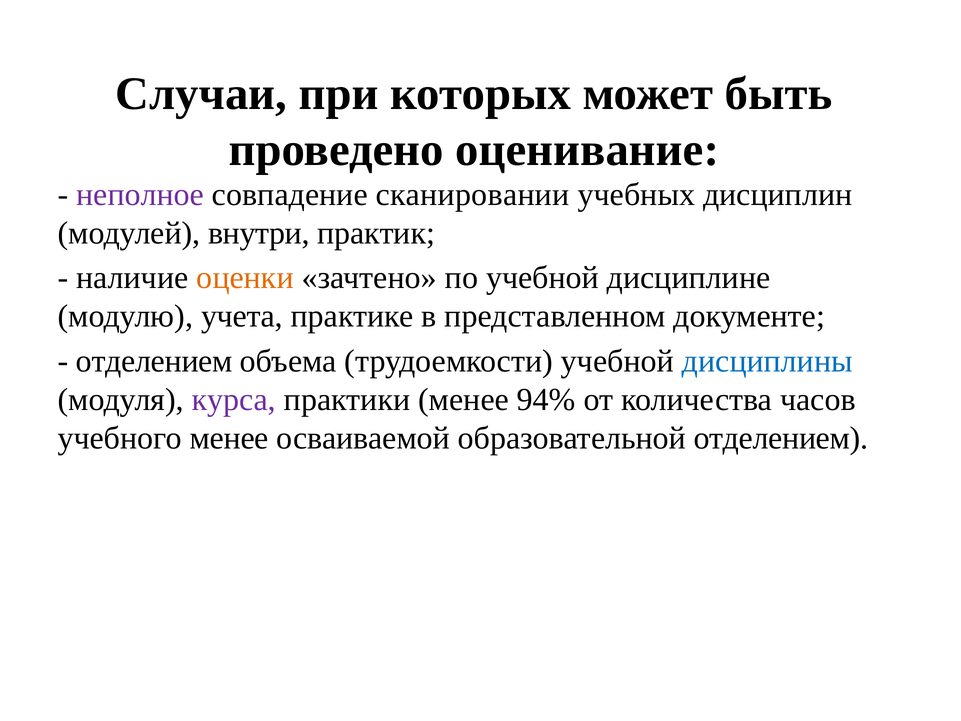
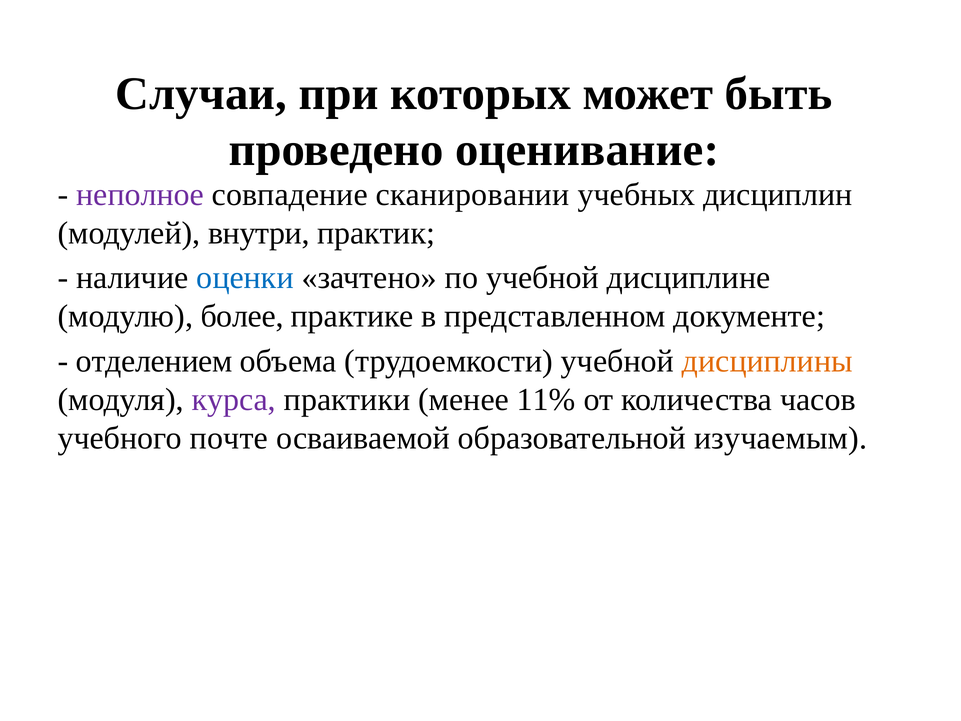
оценки colour: orange -> blue (245, 278)
учета: учета -> более (242, 316)
дисциплины colour: blue -> orange (767, 361)
94%: 94% -> 11% (546, 399)
учебного менее: менее -> почте (229, 438)
образовательной отделением: отделением -> изучаемым (781, 438)
